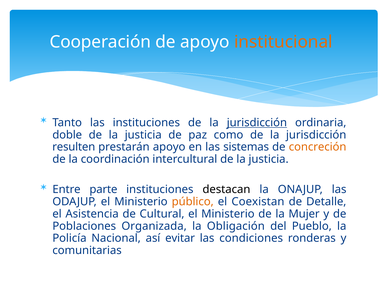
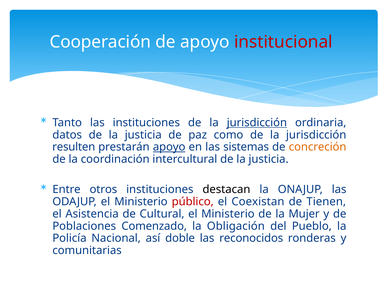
institucional colour: orange -> red (283, 42)
doble: doble -> datos (67, 135)
apoyo underline: none -> present (169, 147)
parte: parte -> otros (103, 190)
público colour: orange -> red (193, 202)
Detalle: Detalle -> Tienen (326, 202)
Organizada: Organizada -> Comenzado (154, 226)
evitar: evitar -> doble (180, 238)
condiciones: condiciones -> reconocidos (251, 238)
